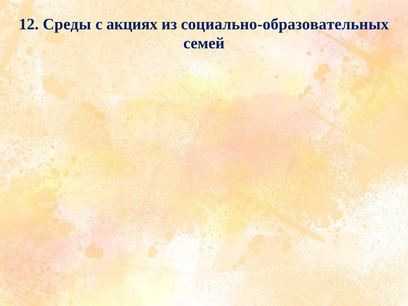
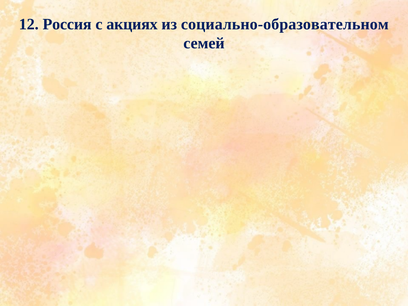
Среды: Среды -> Россия (67, 24)
социально-образовательных: социально-образовательных -> социально-образовательном (285, 24)
